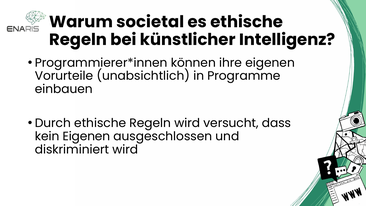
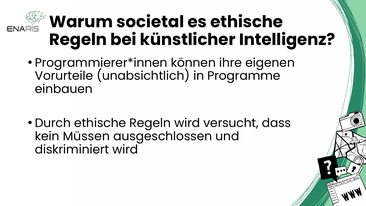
kein Eigenen: Eigenen -> Müssen (86, 136)
